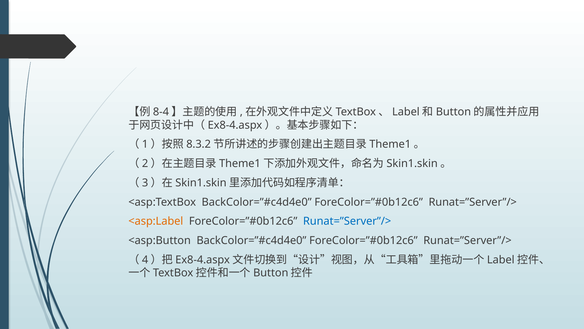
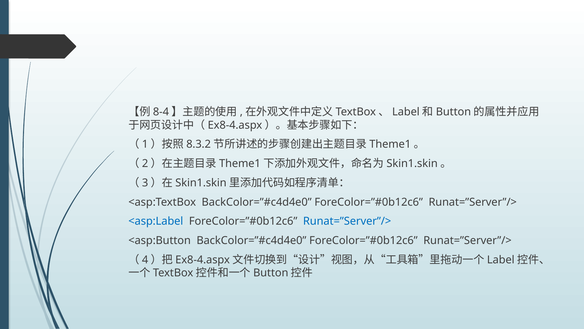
<asp:Label colour: orange -> blue (156, 221)
